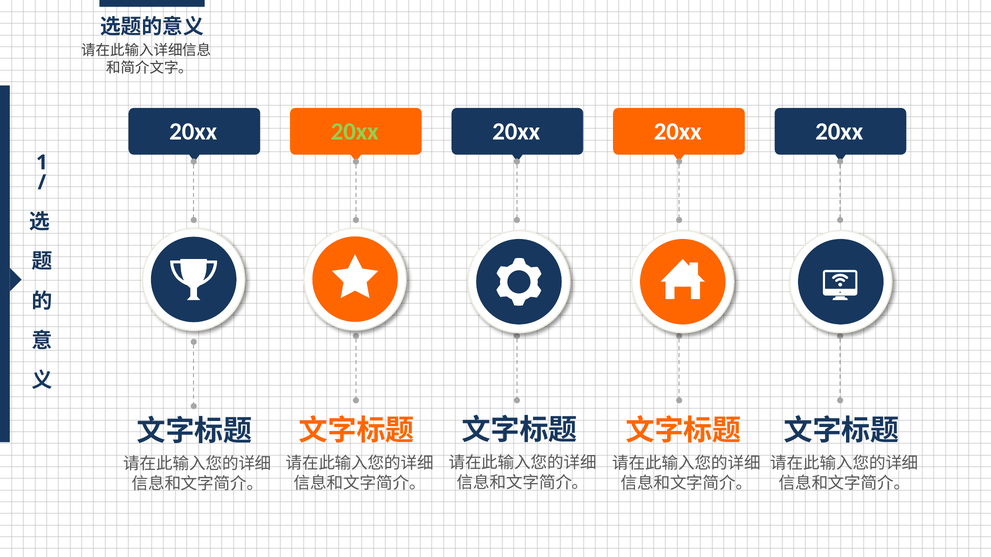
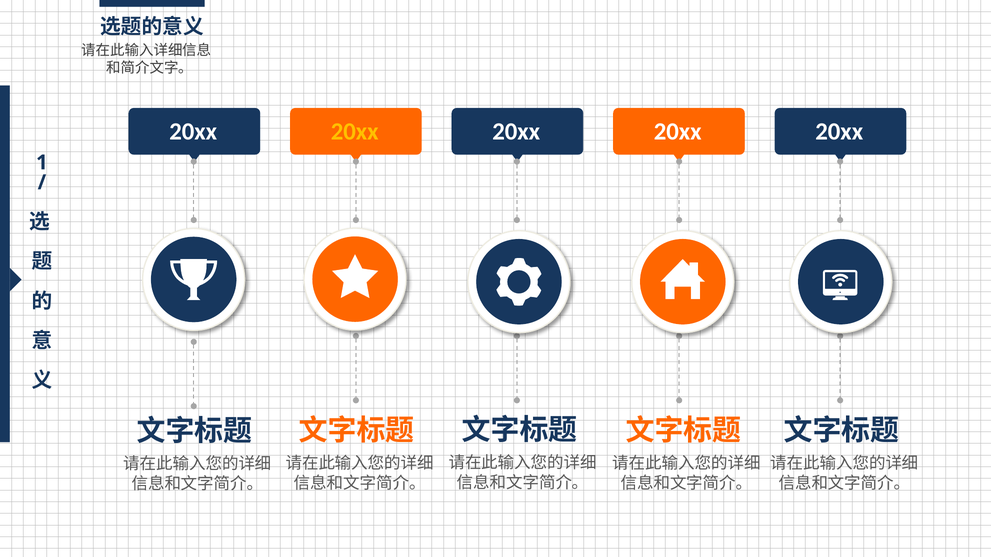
20xx colour: light green -> yellow (355, 131)
